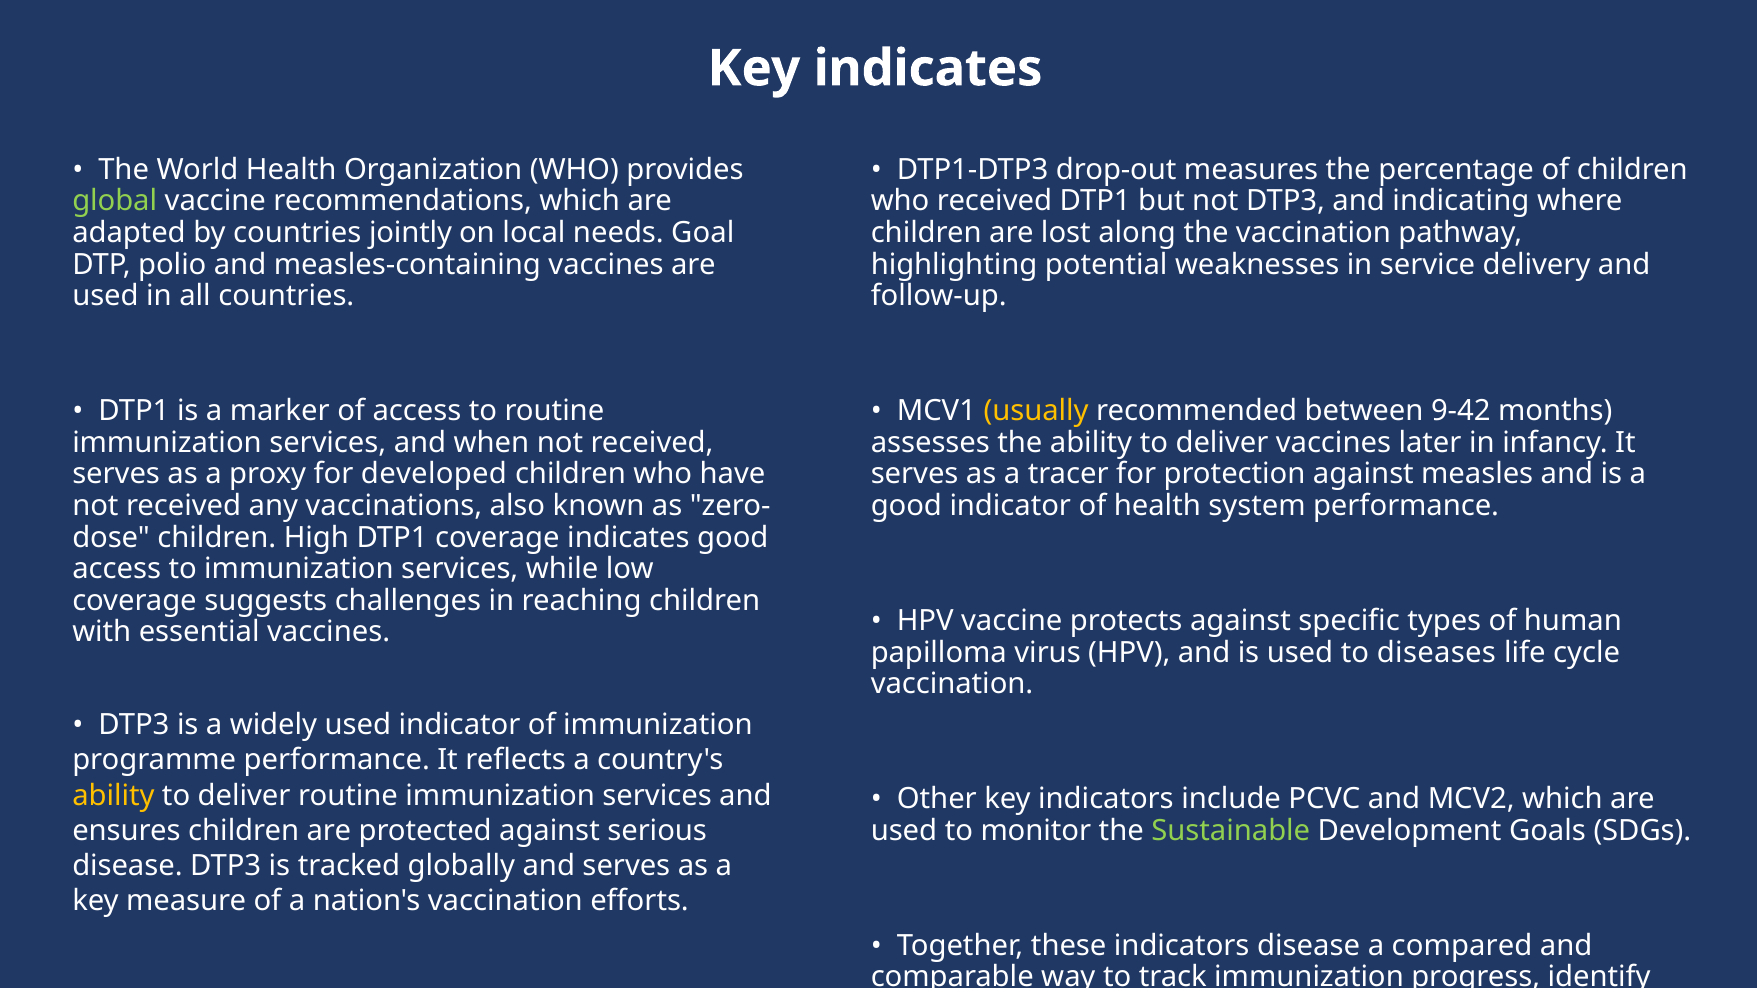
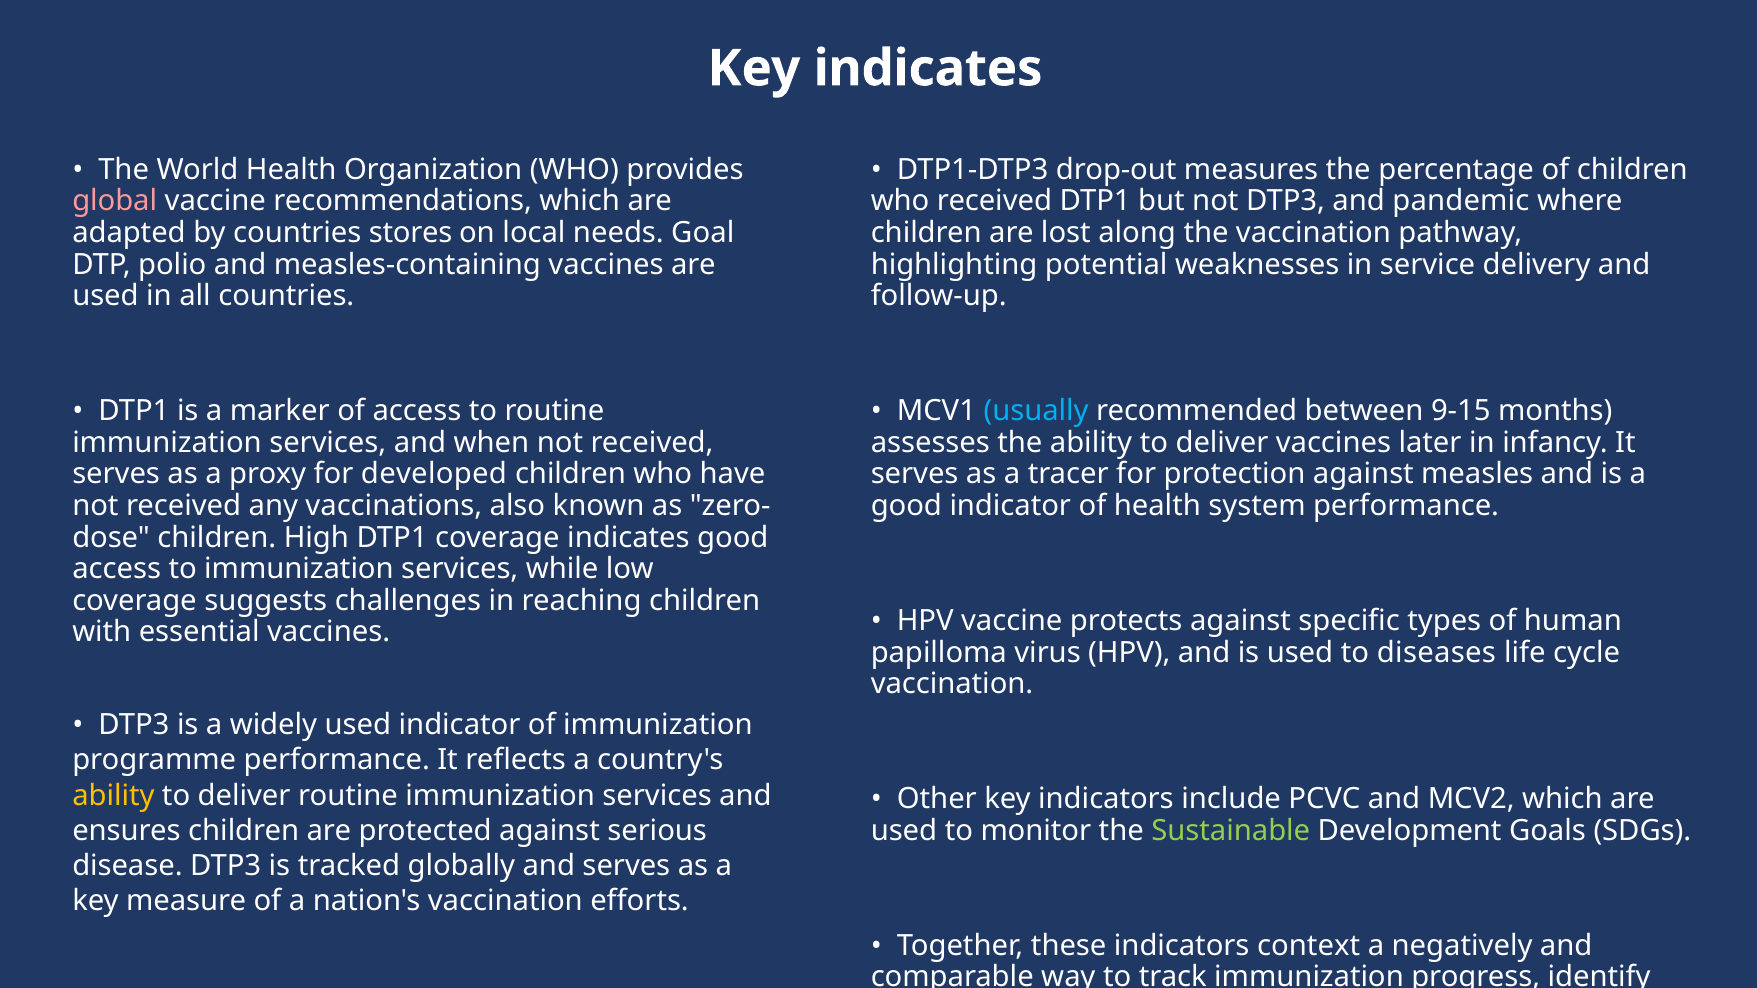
global colour: light green -> pink (115, 201)
indicating: indicating -> pandemic (1461, 201)
jointly: jointly -> stores (411, 233)
usually colour: yellow -> light blue (1036, 411)
9-42: 9-42 -> 9-15 (1461, 411)
indicators disease: disease -> context (1309, 946)
compared: compared -> negatively (1462, 946)
